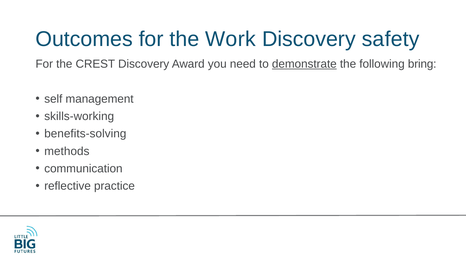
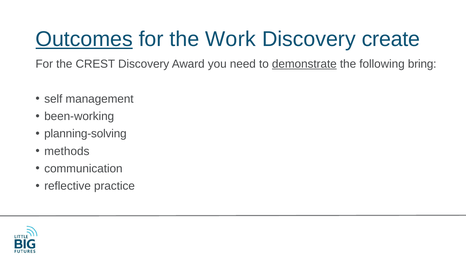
Outcomes underline: none -> present (84, 39)
safety: safety -> create (391, 39)
skills-working: skills-working -> been-working (79, 116)
benefits-solving: benefits-solving -> planning-solving (85, 134)
